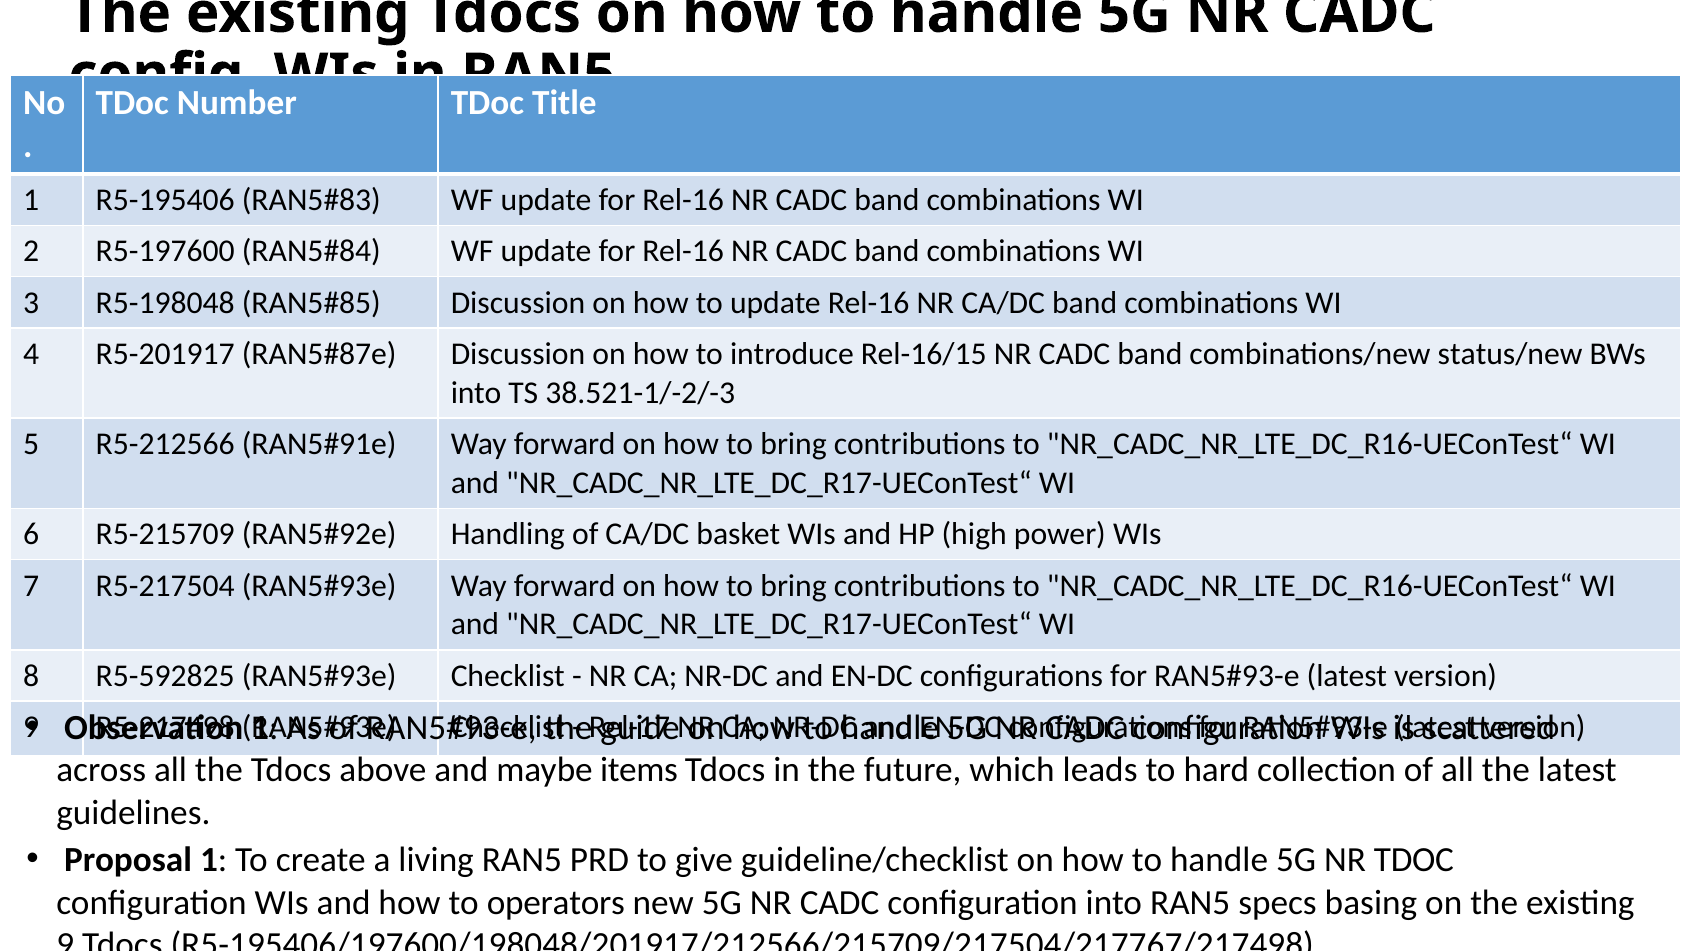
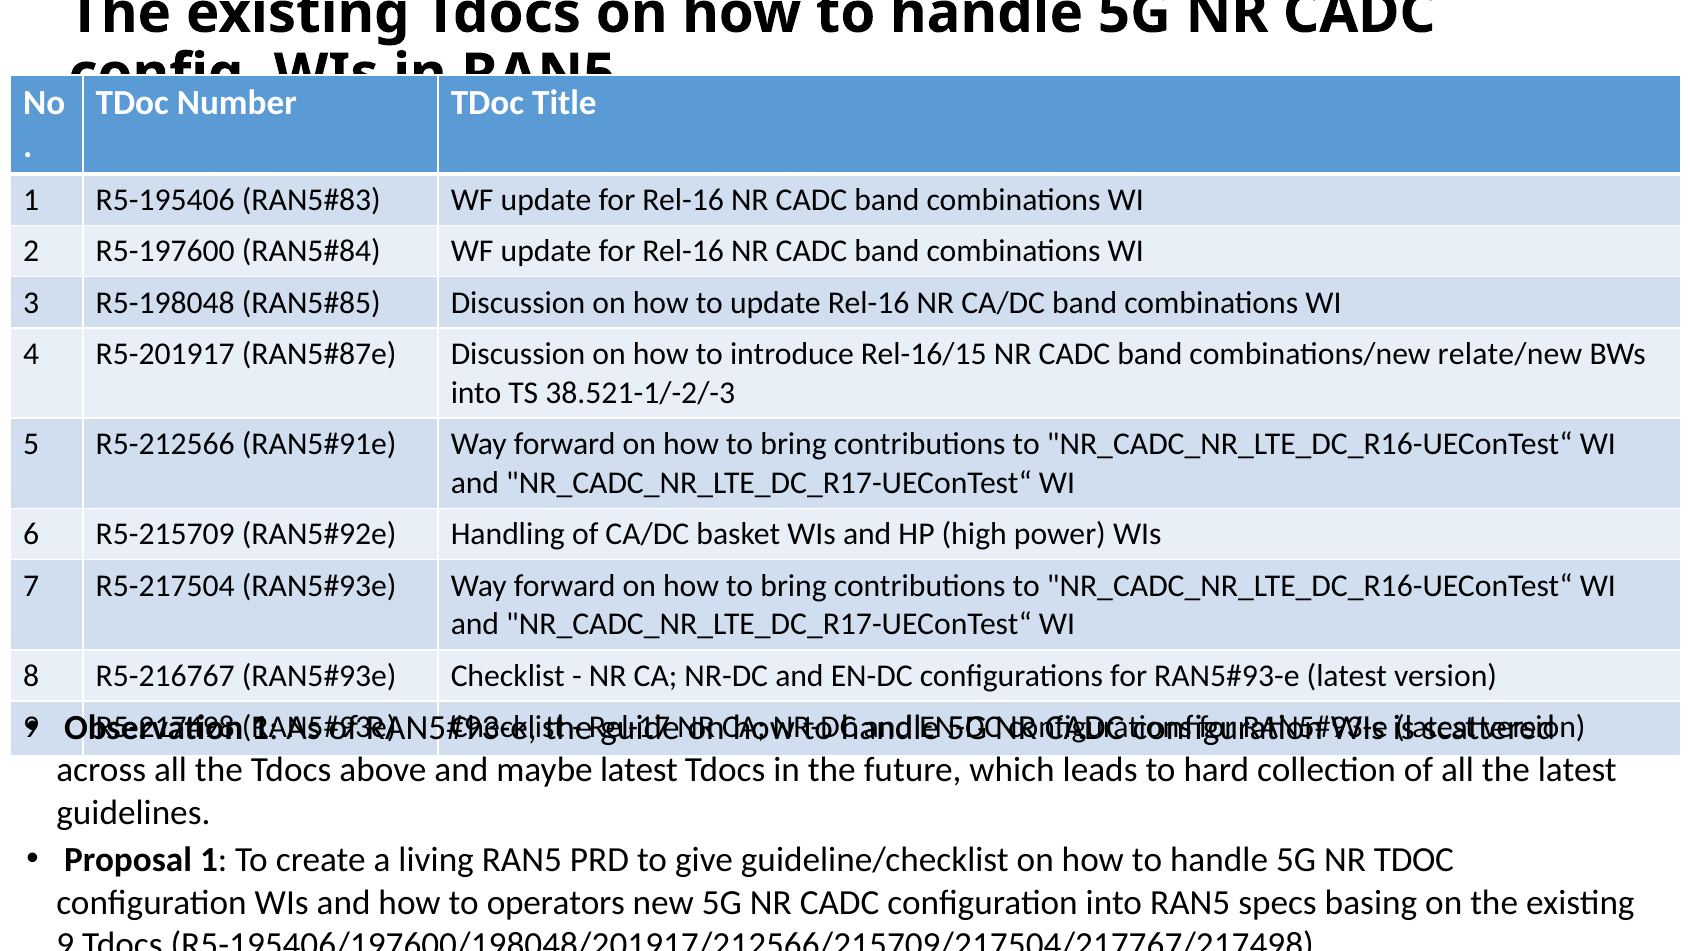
status/new: status/new -> relate/new (1510, 354)
R5-592825: R5-592825 -> R5-216767 (165, 676)
maybe items: items -> latest (639, 770)
